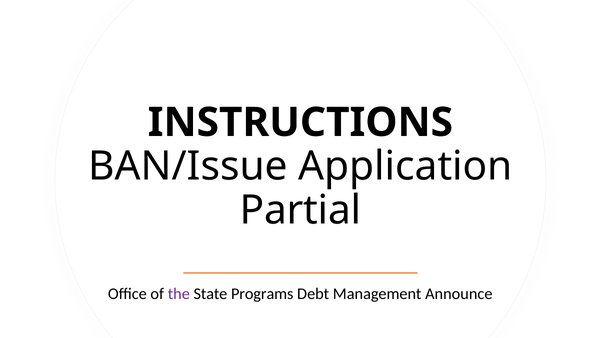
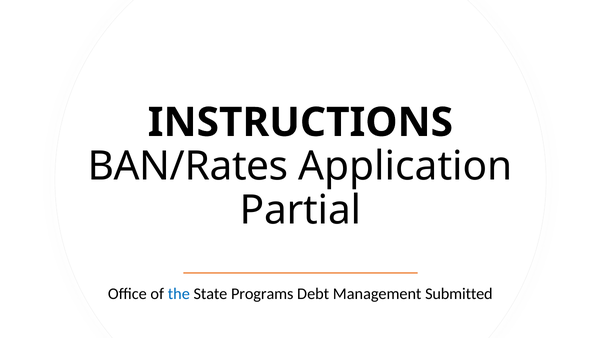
BAN/Issue: BAN/Issue -> BAN/Rates (188, 166)
the colour: purple -> blue (179, 294)
Announce: Announce -> Submitted (459, 294)
